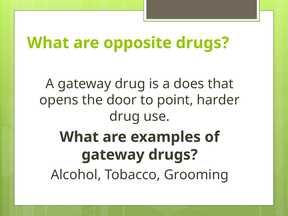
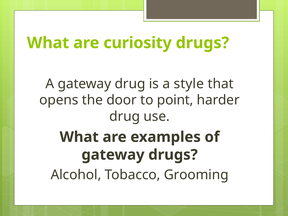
opposite: opposite -> curiosity (138, 43)
does: does -> style (189, 84)
